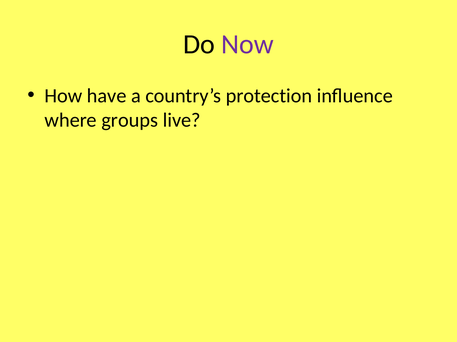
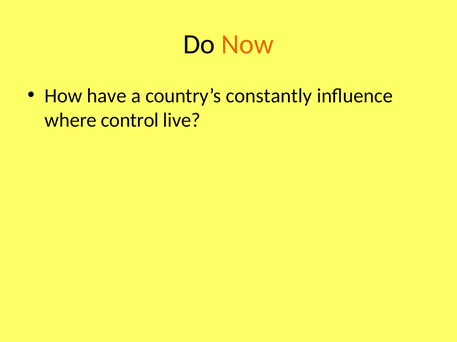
Now colour: purple -> orange (248, 44)
protection: protection -> constantly (269, 96)
groups: groups -> control (130, 120)
